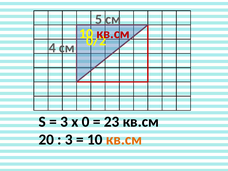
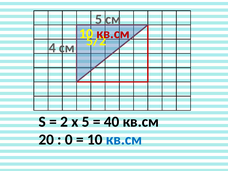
0/2: 0/2 -> 5/2 (96, 41)
3: 3 -> 2 (64, 122)
х 0: 0 -> 5 (86, 122)
23: 23 -> 40 (112, 122)
3: 3 -> 0 (69, 140)
кв.см colour: orange -> blue (124, 140)
